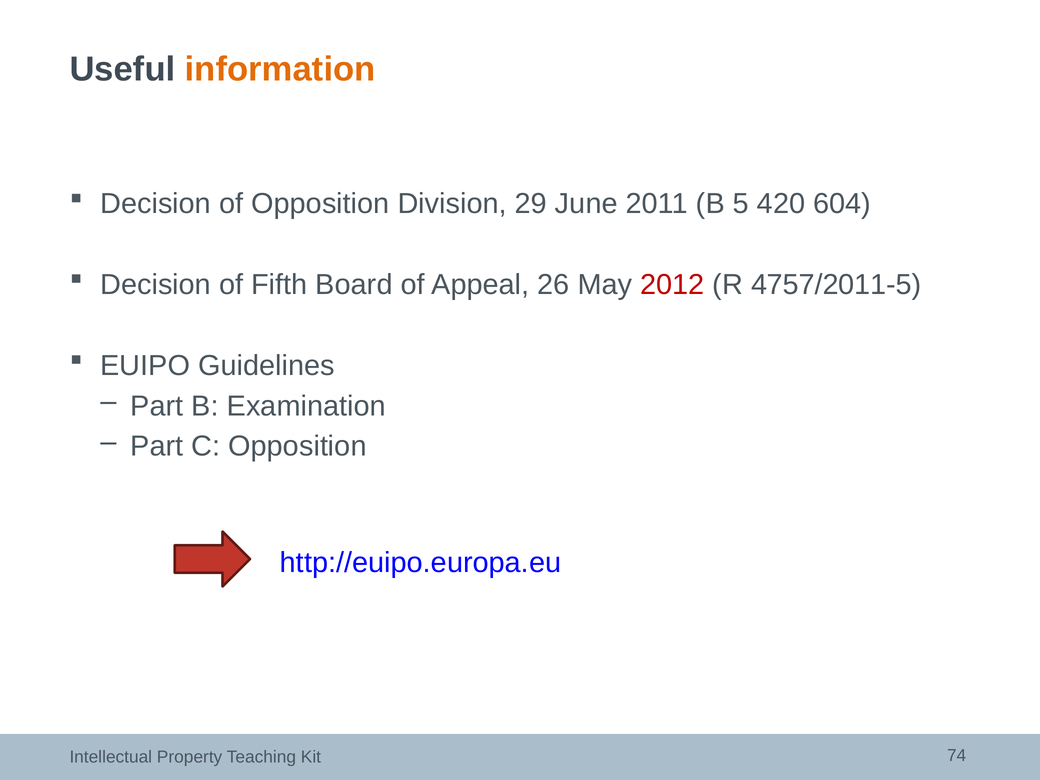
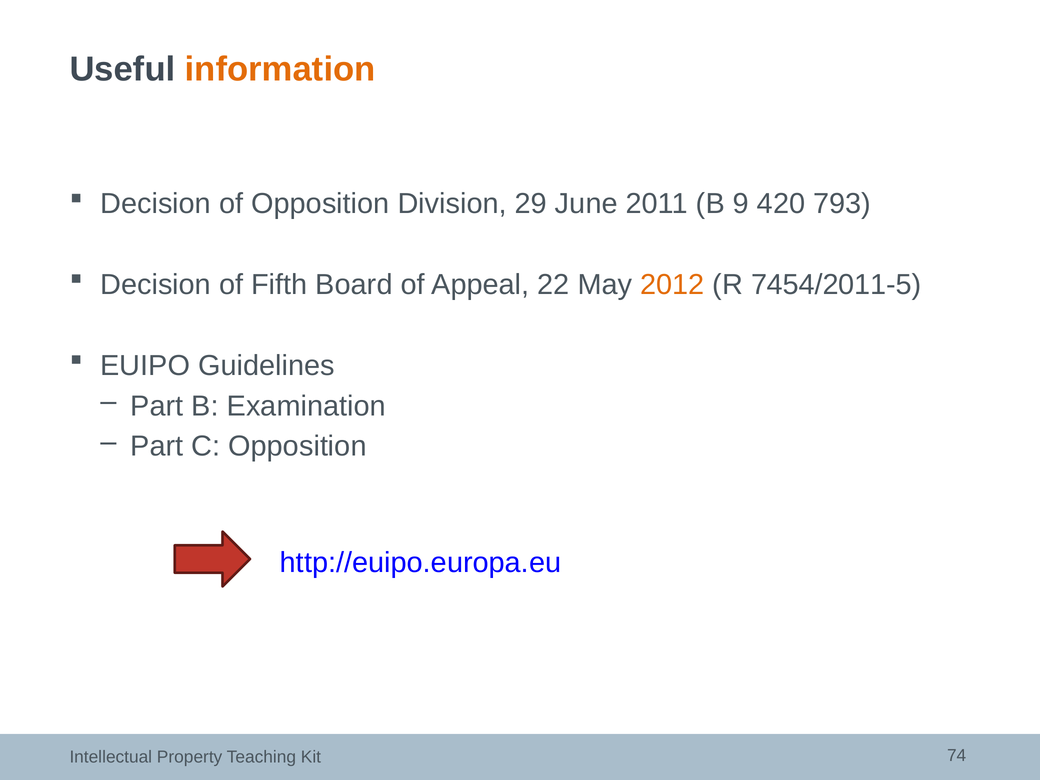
5: 5 -> 9 (741, 204)
604: 604 -> 793 (842, 204)
26: 26 -> 22 (553, 285)
2012 colour: red -> orange (672, 285)
4757/2011-5: 4757/2011-5 -> 7454/2011-5 (836, 285)
